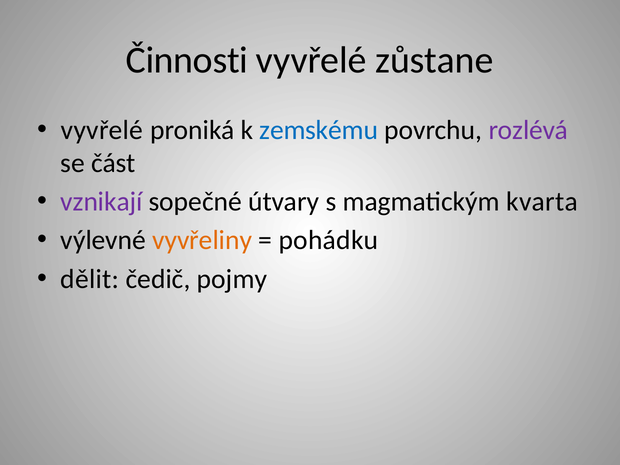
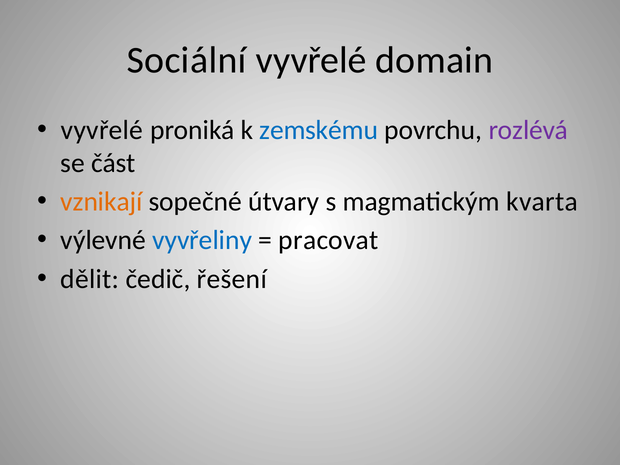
Činnosti: Činnosti -> Sociální (187, 60)
zůstane: zůstane -> domain (434, 60)
vznikají colour: purple -> orange (101, 202)
vyvřeliny colour: orange -> blue (202, 240)
pohádku: pohádku -> pracovat (329, 240)
pojmy: pojmy -> řešení (232, 279)
